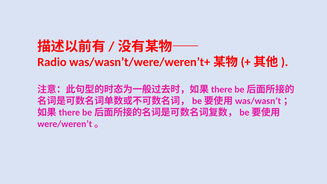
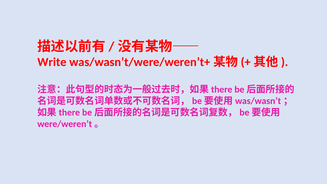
Radio: Radio -> Write (52, 62)
